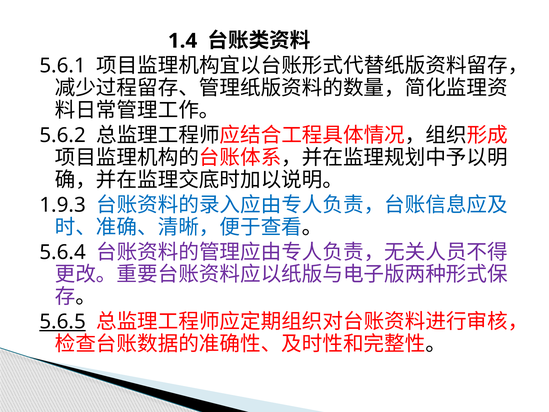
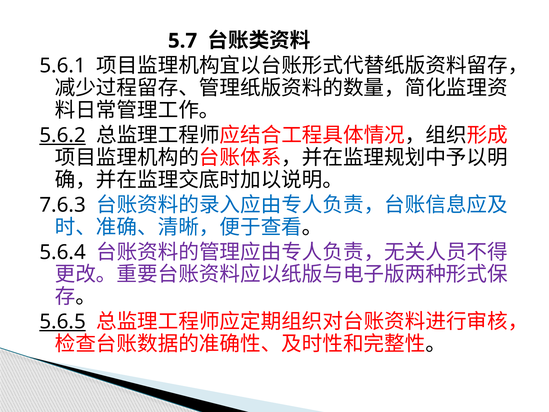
1.4: 1.4 -> 5.7 (183, 41)
5.6.2 underline: none -> present (63, 135)
1.9.3: 1.9.3 -> 7.6.3 (63, 205)
